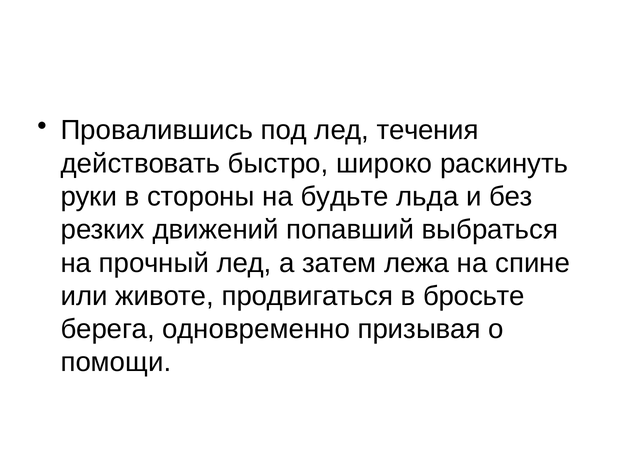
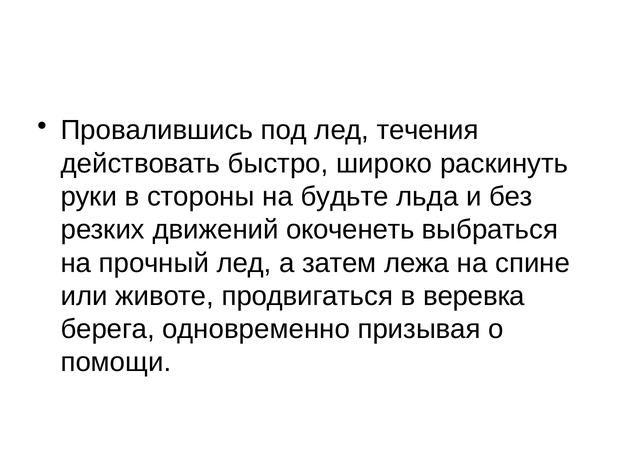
попавший: попавший -> окоченеть (350, 230)
бросьте: бросьте -> веревка (474, 296)
